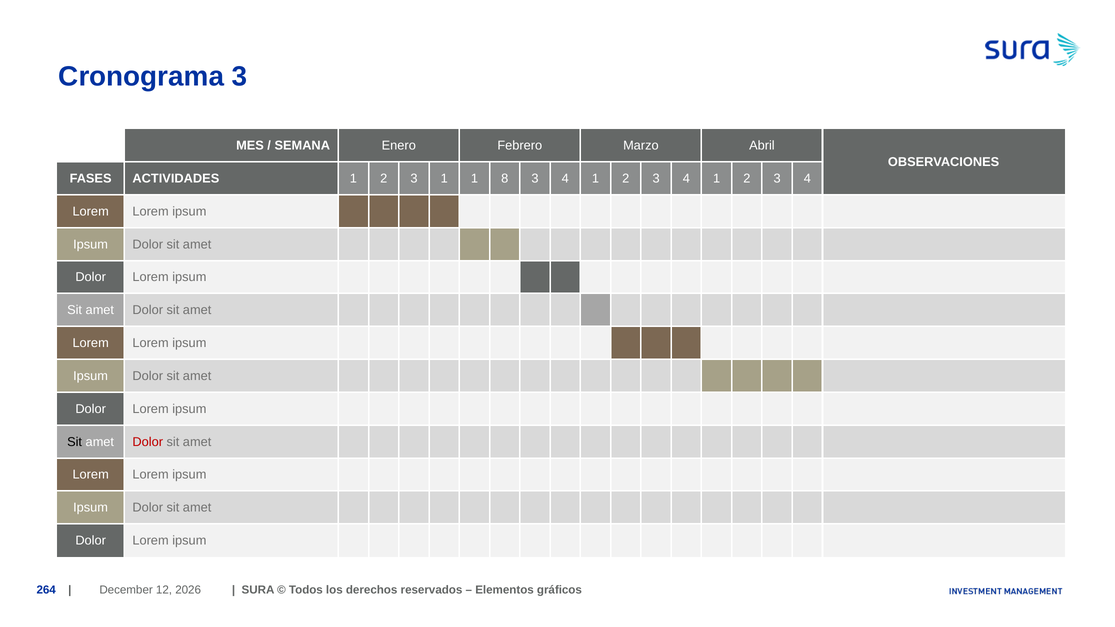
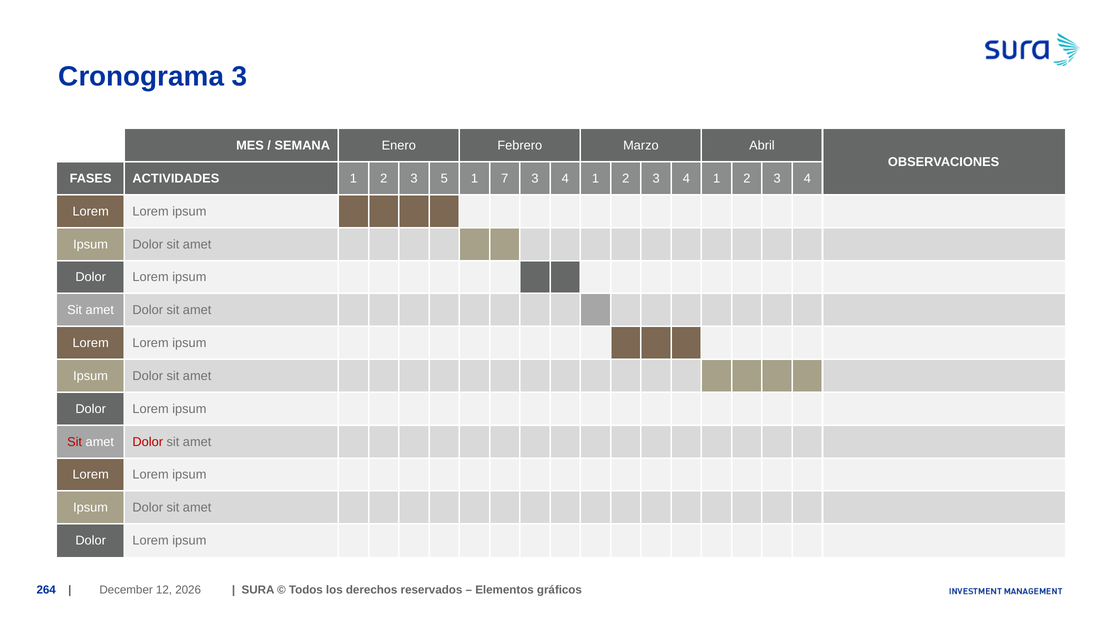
3 1: 1 -> 5 (444, 179)
8: 8 -> 7 (505, 179)
Sit colour: black -> red (75, 442)
